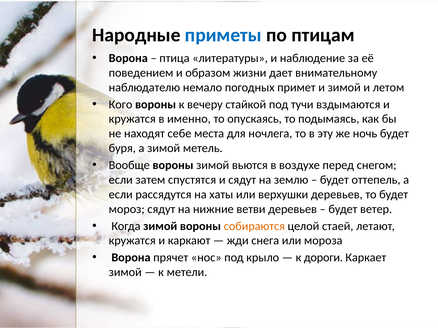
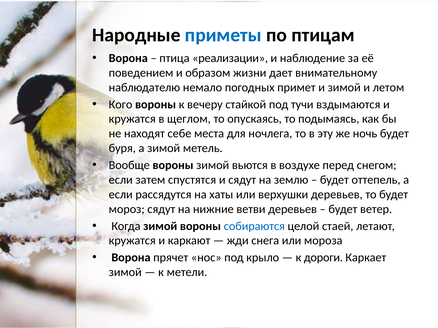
литературы: литературы -> реализации (230, 58)
именно: именно -> щеглом (189, 119)
собираются colour: orange -> blue (254, 226)
